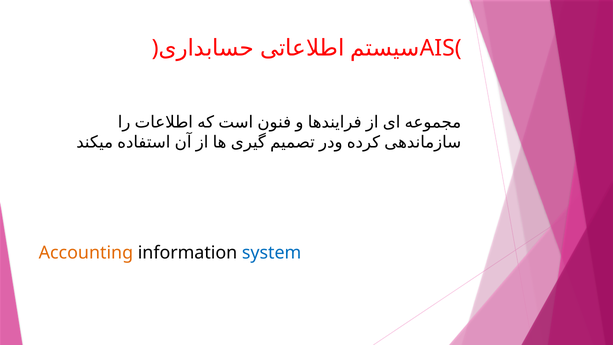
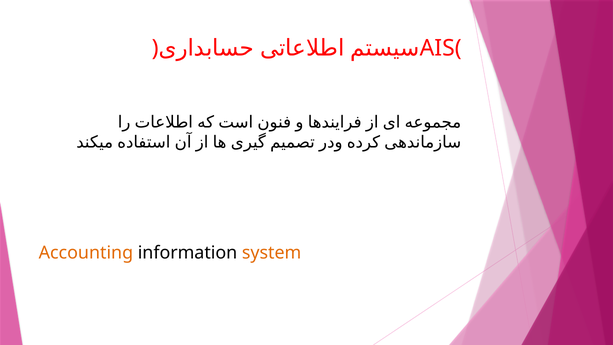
system colour: blue -> orange (272, 253)
